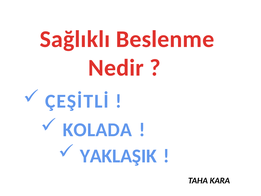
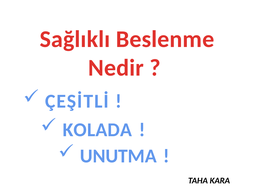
YAKLAŞIK: YAKLAŞIK -> UNUTMA (118, 156)
